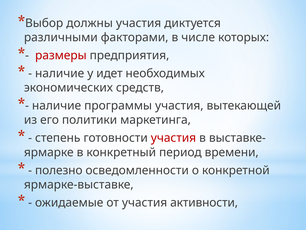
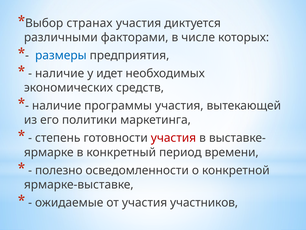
должны: должны -> странах (90, 23)
размеры colour: red -> blue (61, 55)
активности: активности -> участников (204, 202)
